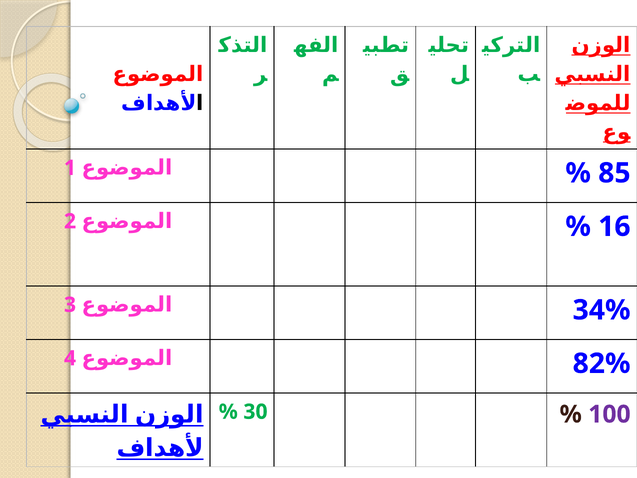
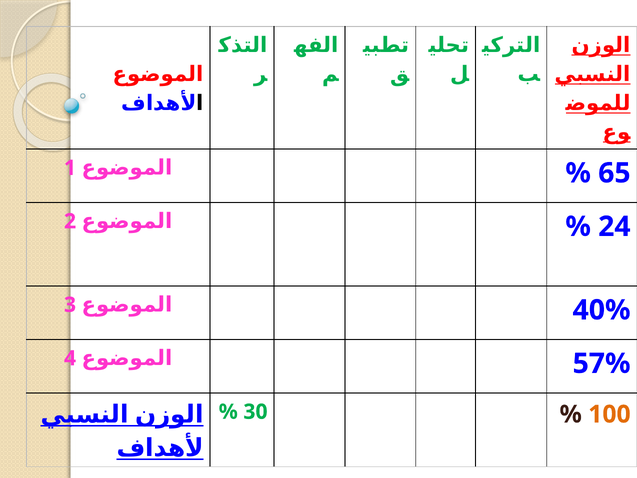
85: 85 -> 65 (614, 173)
16: 16 -> 24 (614, 226)
34%: 34% -> 40% (602, 310)
82%: 82% -> 57% (602, 363)
100 colour: purple -> orange (609, 414)
